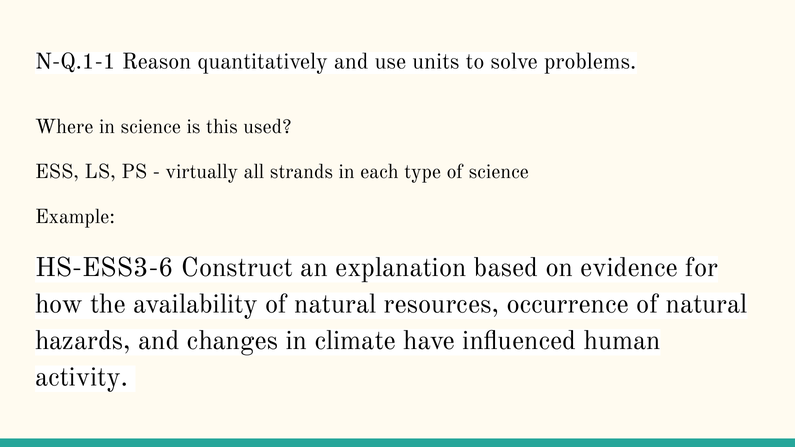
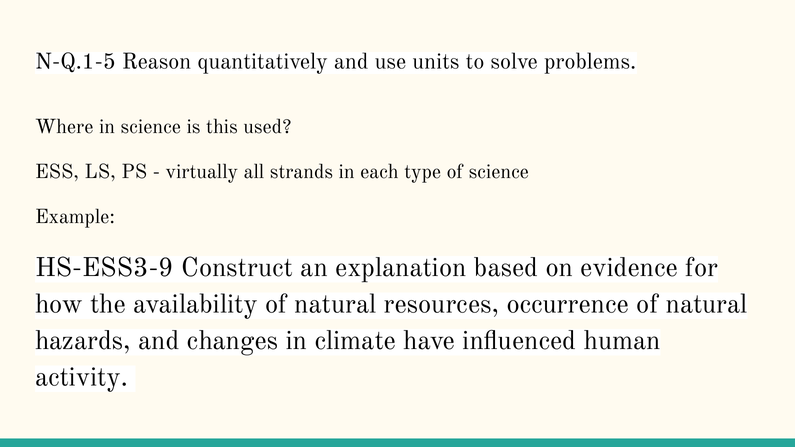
N-Q.1-1: N-Q.1-1 -> N-Q.1-5 (75, 61)
HS-ESS3-6: HS-ESS3-6 -> HS-ESS3-9 (104, 268)
